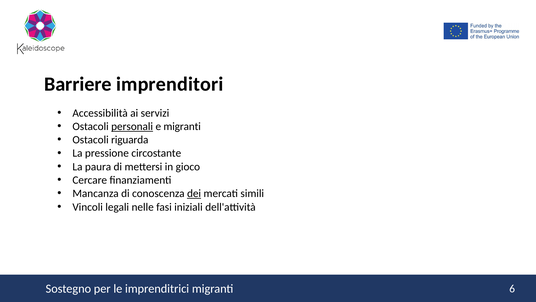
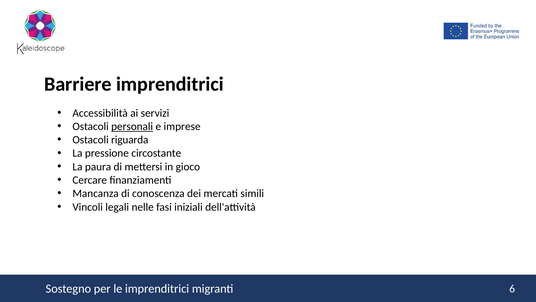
Barriere imprenditori: imprenditori -> imprenditrici (170, 84)
e migranti: migranti -> imprese (182, 126)
dei underline: present -> none (194, 193)
